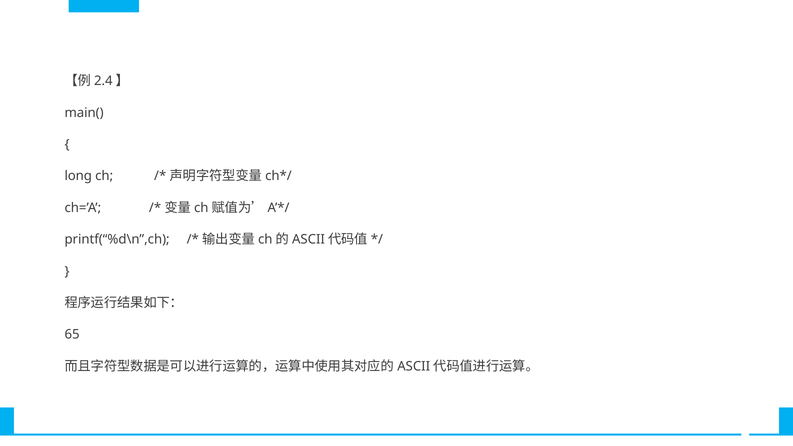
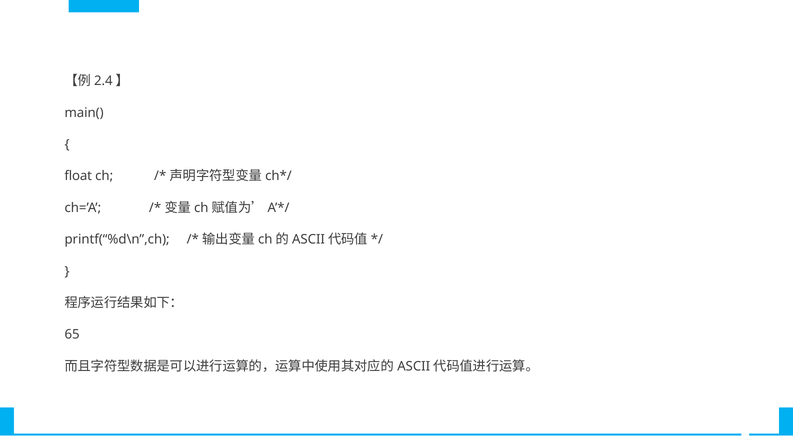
long: long -> float (78, 176)
